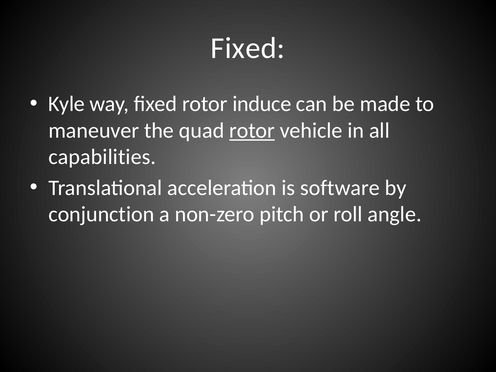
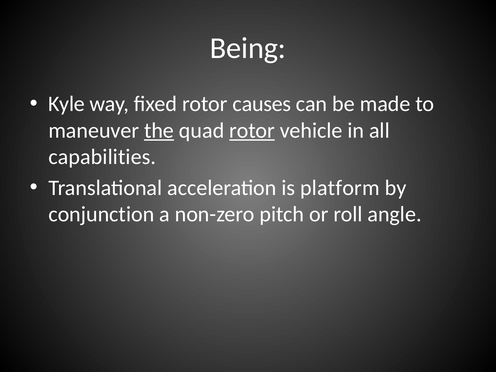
Fixed: Fixed -> Being (248, 48)
induce: induce -> causes (262, 104)
the underline: none -> present (159, 131)
software: software -> platform (340, 188)
